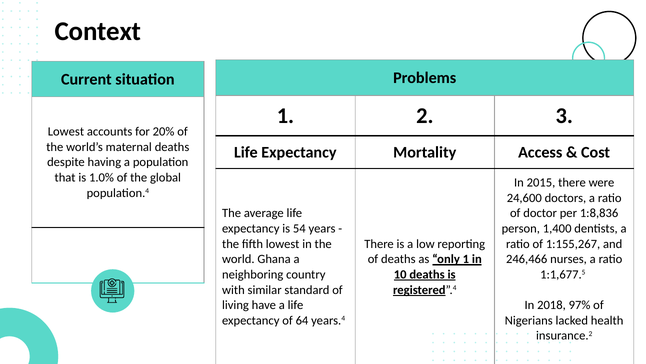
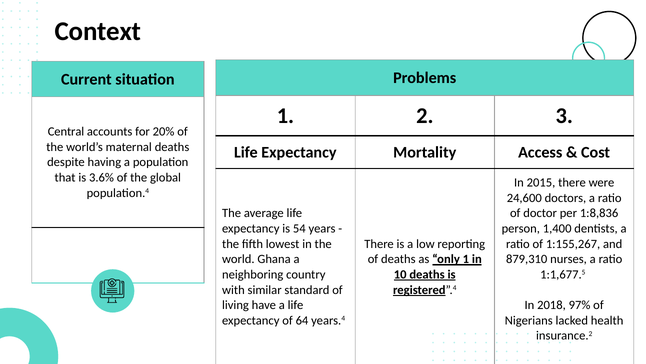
Lowest: Lowest -> Central (66, 131)
1.0%: 1.0% -> 3.6% (101, 177)
246,466: 246,466 -> 879,310 (527, 259)
